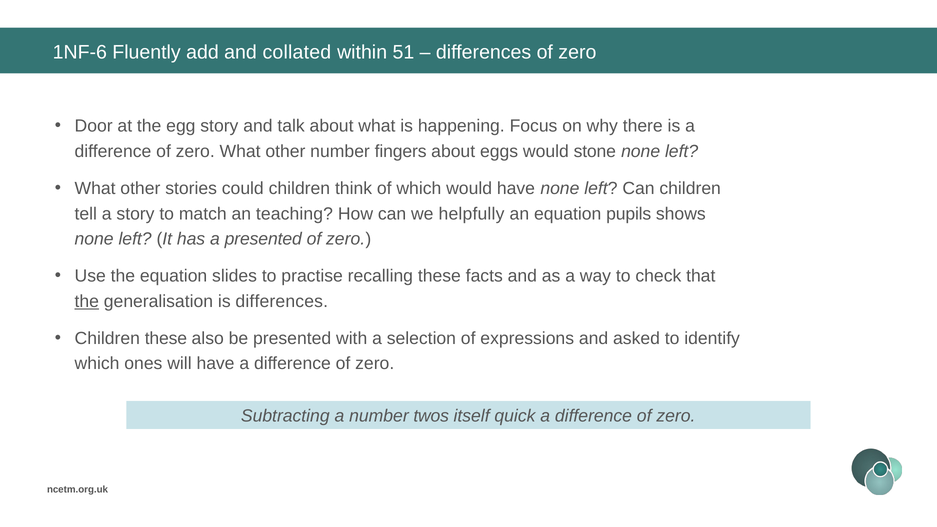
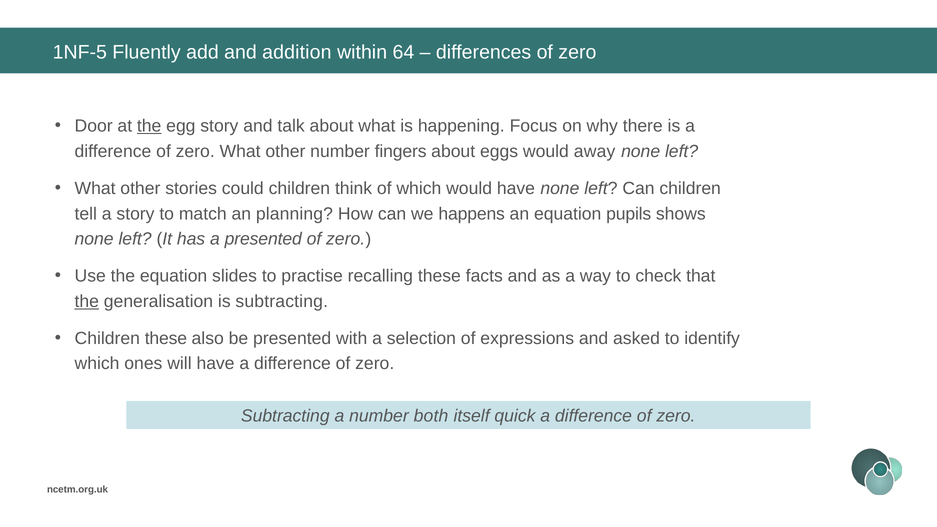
1NF-6: 1NF-6 -> 1NF-5 (80, 52)
collated: collated -> addition (297, 52)
51: 51 -> 64 (403, 52)
the underline: none -> present (149, 126)
stone: stone -> away (595, 151)
teaching: teaching -> planning (294, 214)
helpfully: helpfully -> happens (472, 214)
is differences: differences -> subtracting (282, 301)
twos: twos -> both (431, 416)
